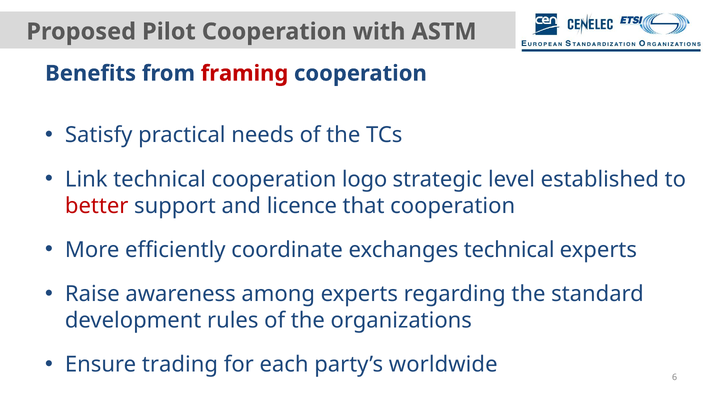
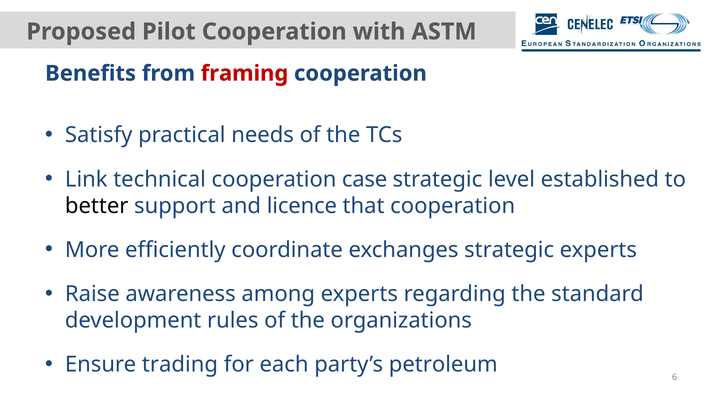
logo: logo -> case (365, 179)
better colour: red -> black (97, 206)
exchanges technical: technical -> strategic (509, 250)
worldwide: worldwide -> petroleum (443, 365)
